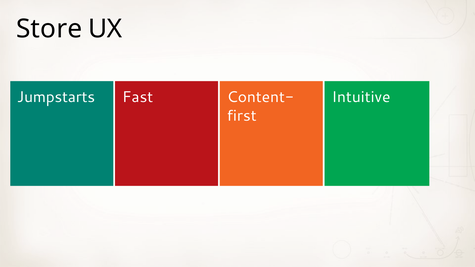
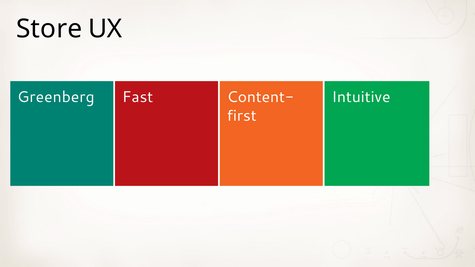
Jumpstarts: Jumpstarts -> Greenberg (56, 97)
